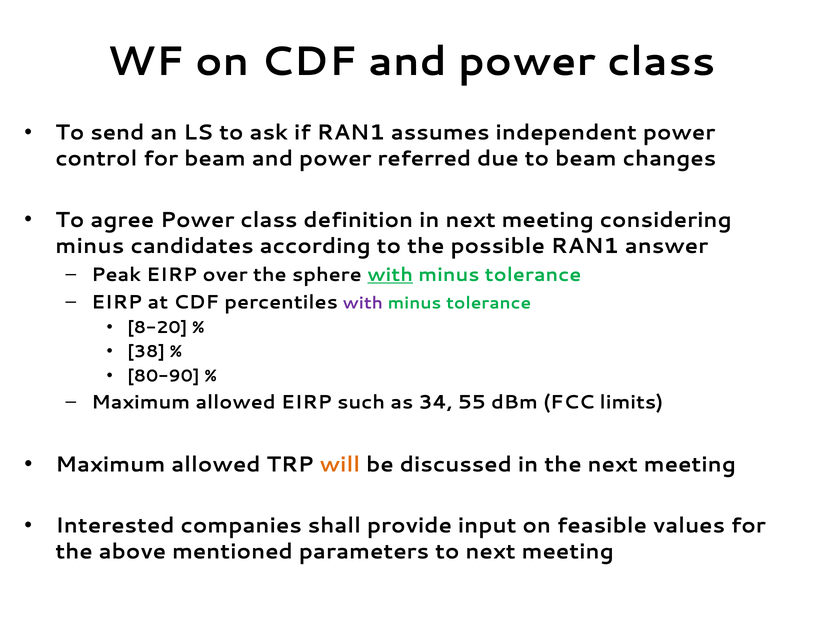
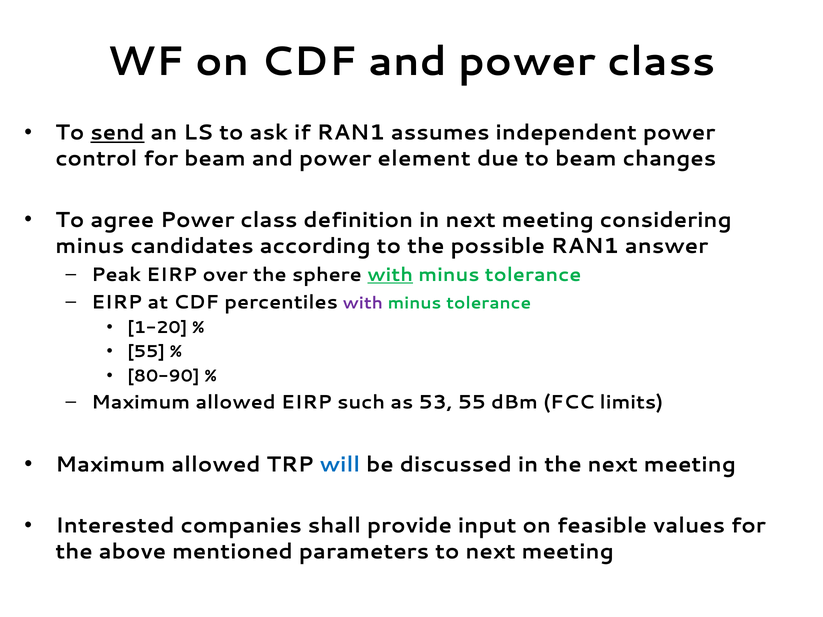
send underline: none -> present (117, 133)
referred: referred -> element (424, 159)
8-20: 8-20 -> 1-20 (157, 328)
38: 38 -> 55 (146, 352)
34: 34 -> 53 (436, 402)
will colour: orange -> blue (340, 465)
